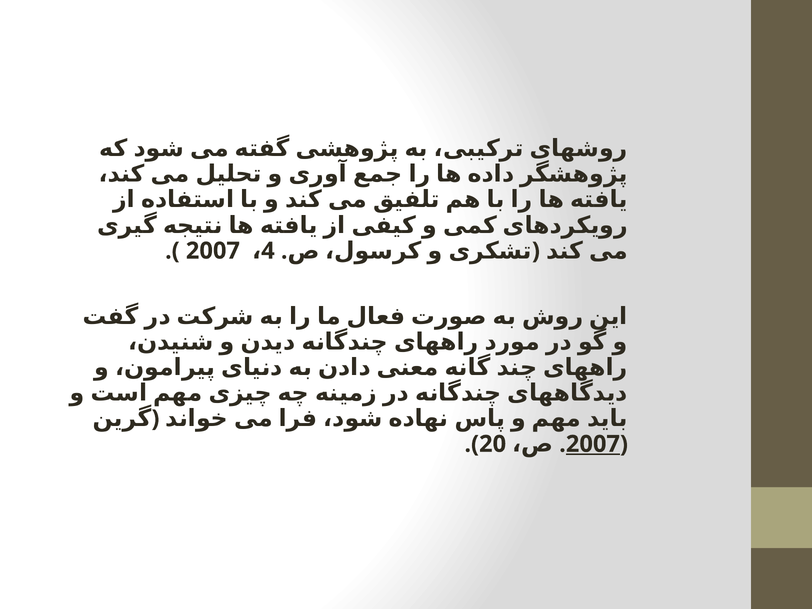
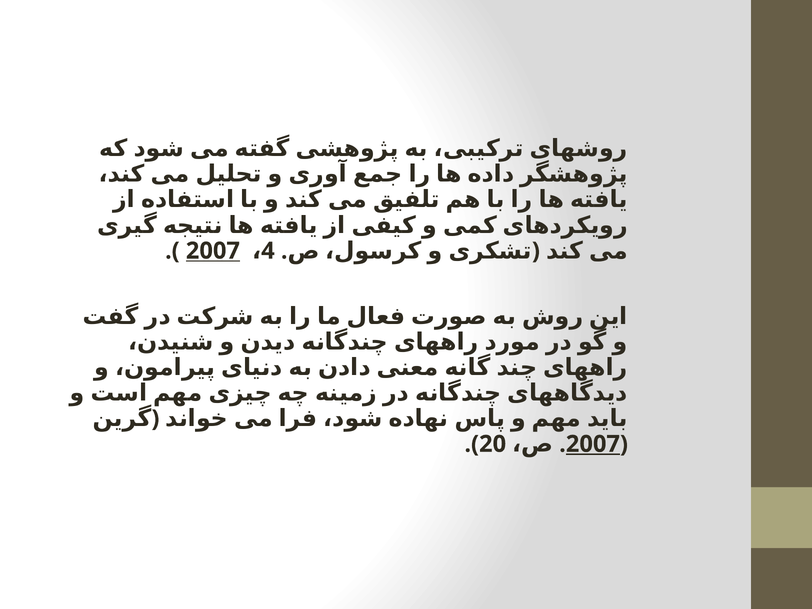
2007 underline: none -> present (213, 251)
